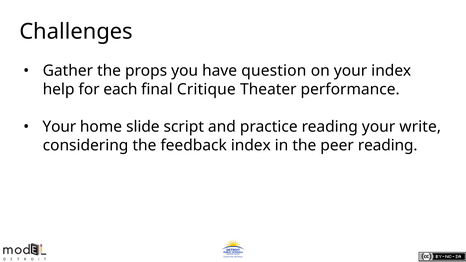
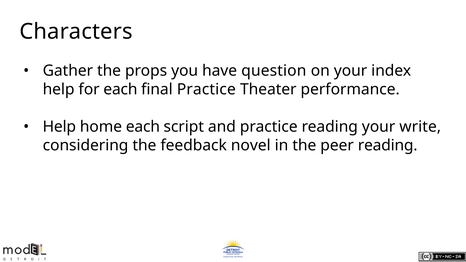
Challenges: Challenges -> Characters (76, 31)
final Critique: Critique -> Practice (206, 90)
Your: Your -> Help (59, 127)
home slide: slide -> each (143, 127)
feedback index: index -> novel (251, 145)
